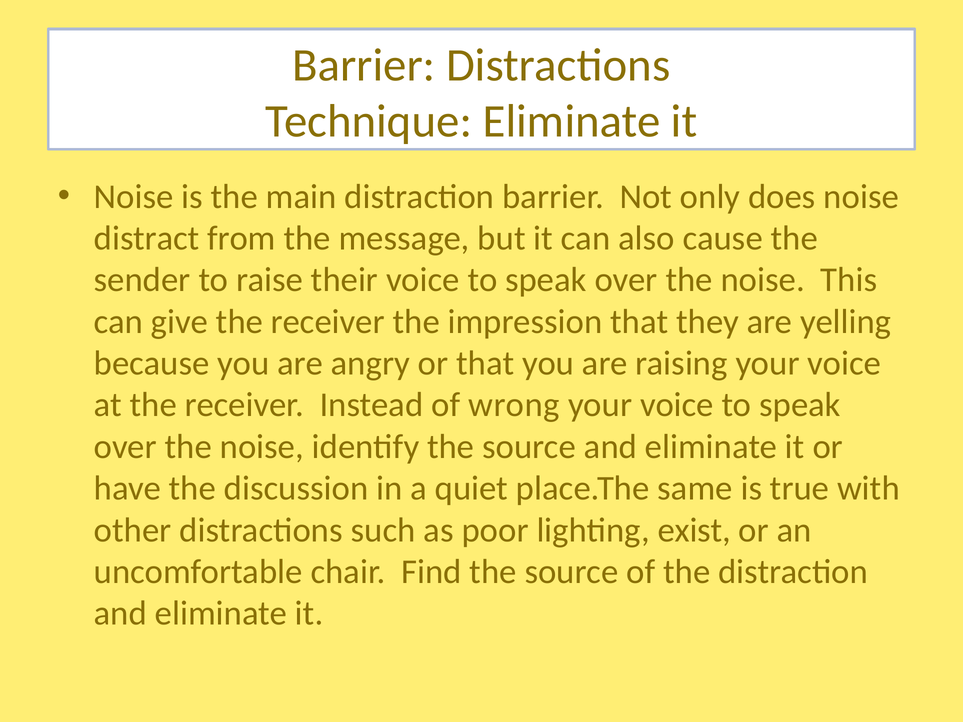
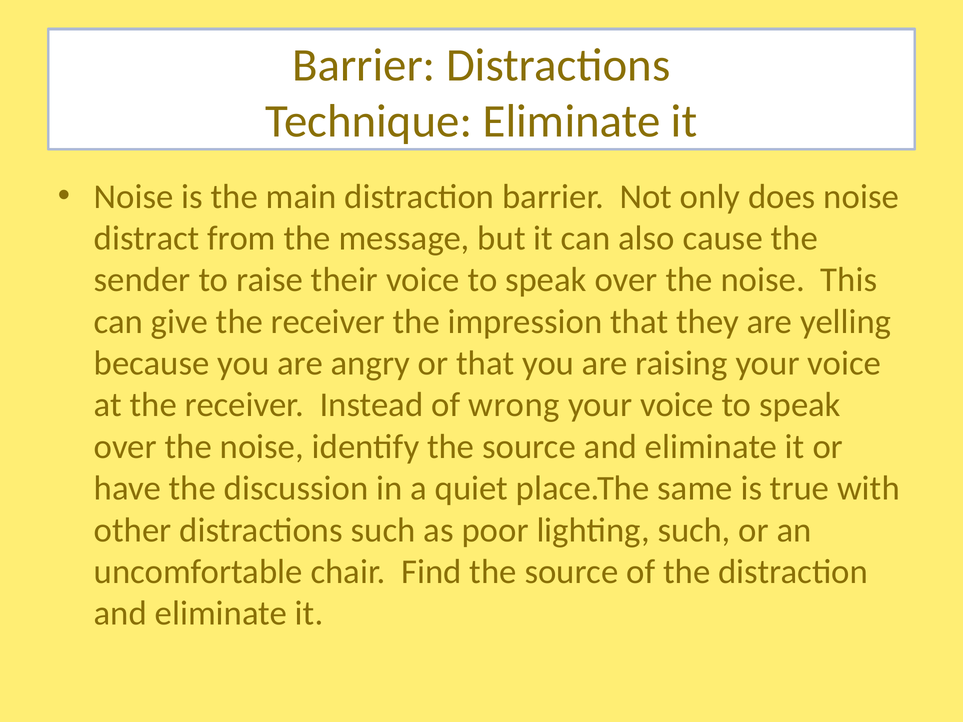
lighting exist: exist -> such (694, 530)
